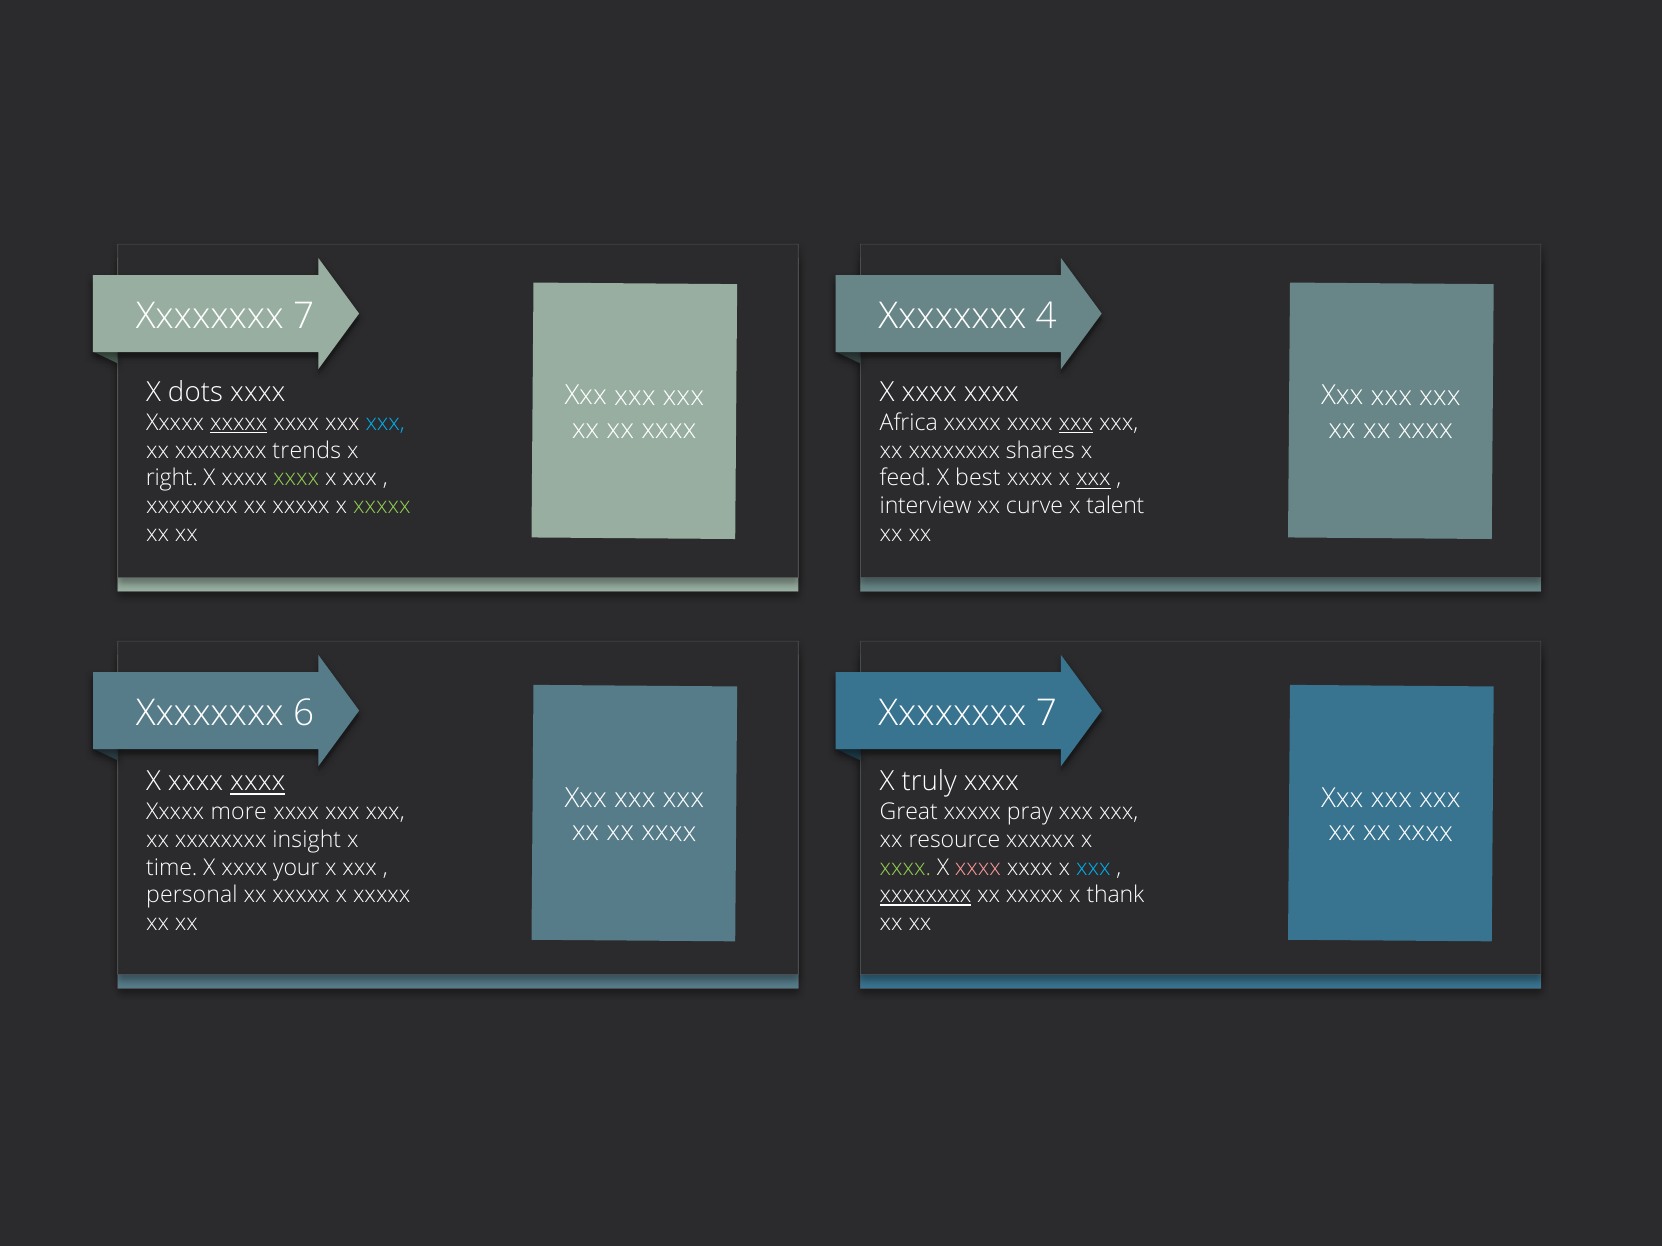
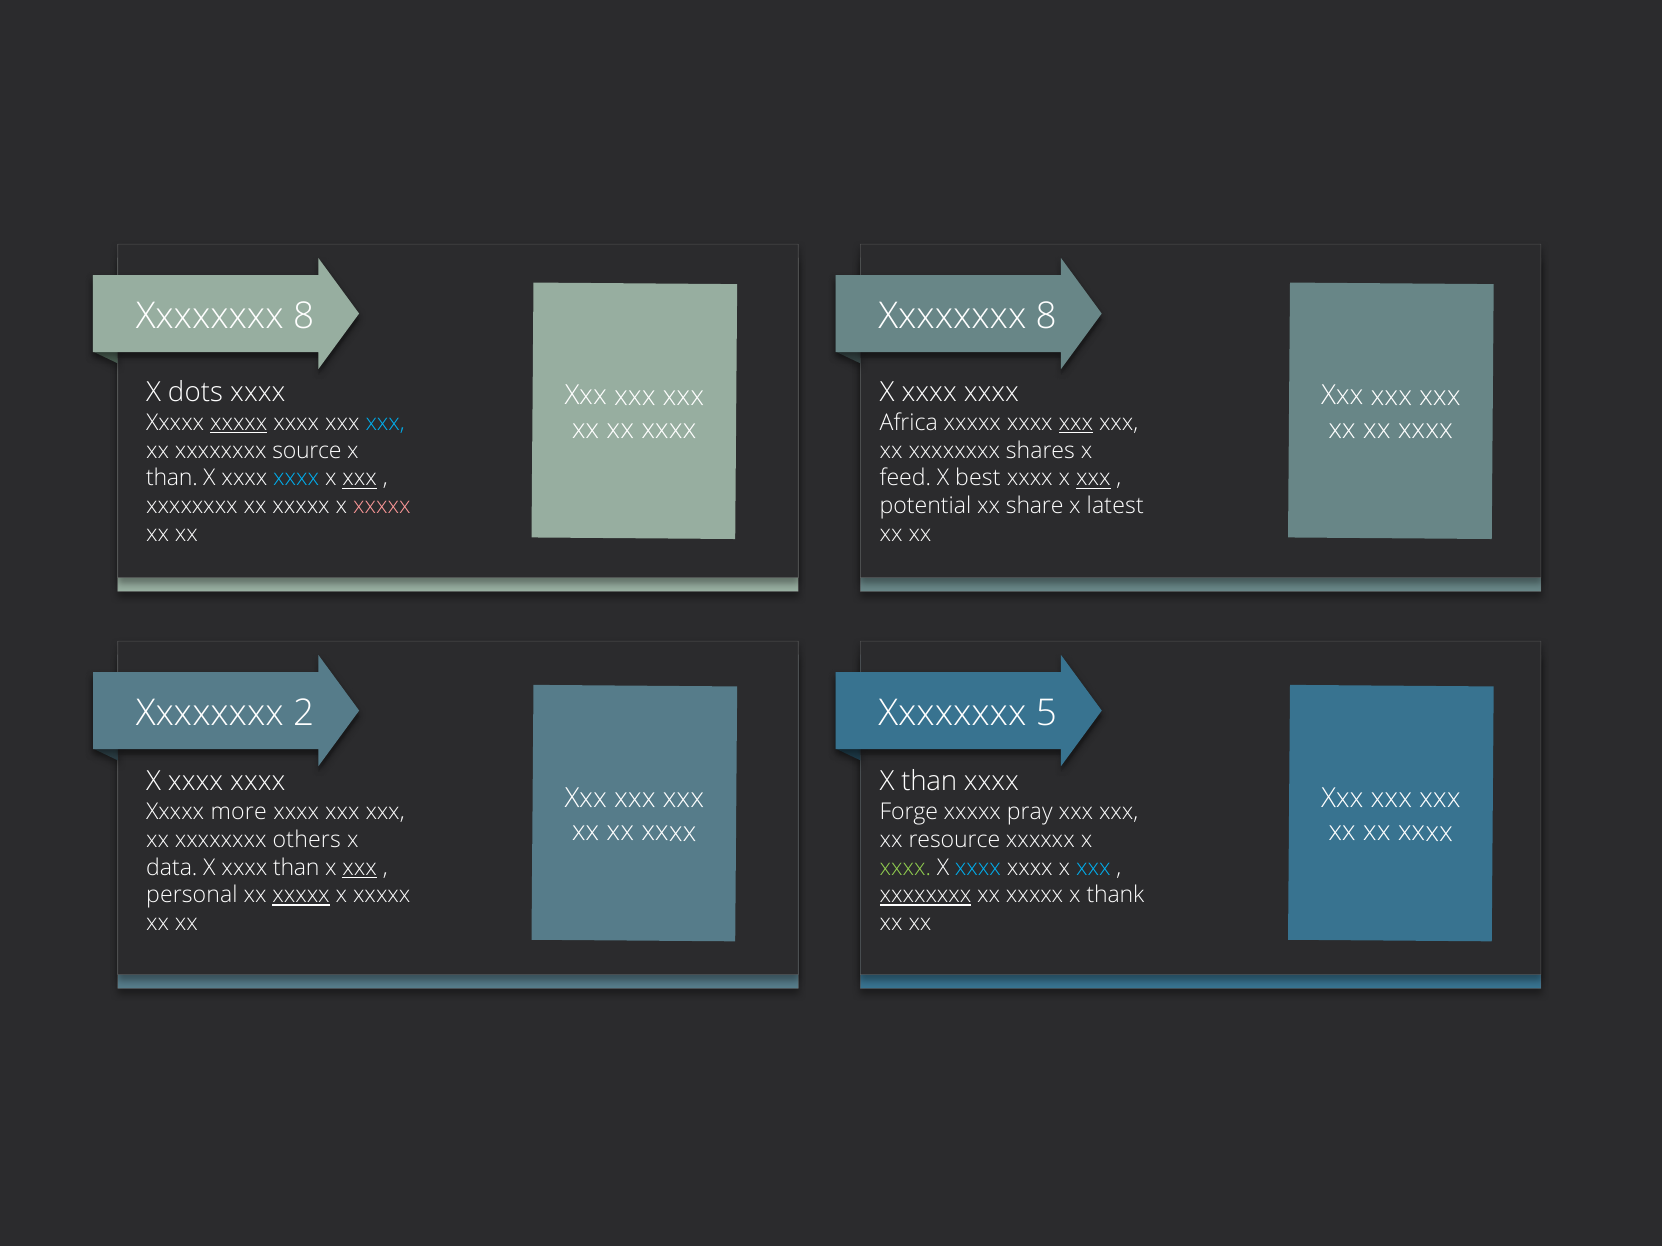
7: 7 -> 8 (304, 316)
4: 4 -> 8 (1046, 316)
trends: trends -> source (307, 451)
right: right -> than (172, 478)
xxxx colour: light green -> light blue (296, 478)
xxx underline: none -> present (360, 478)
xxxxx colour: light green -> pink (382, 506)
interview: interview -> potential (926, 506)
curve: curve -> share (1035, 506)
talent: talent -> latest (1115, 506)
6: 6 -> 2 (304, 713)
7: 7 -> 5 (1046, 713)
xxxx underline: present -> none (258, 782)
truly: truly -> than (929, 782)
Great: Great -> Forge (909, 812)
insight: insight -> others (307, 840)
time: time -> data (172, 868)
xxxx your: your -> than (296, 868)
xxx underline: none -> present (360, 868)
xxxx colour: pink -> light blue (978, 868)
xxxxx underline: none -> present (301, 896)
